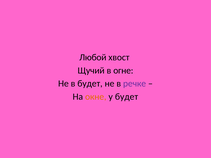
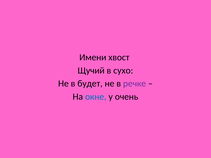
Любой: Любой -> Имени (93, 57)
огне: огне -> сухо (123, 71)
окне colour: orange -> blue (96, 97)
у будет: будет -> очень (127, 97)
